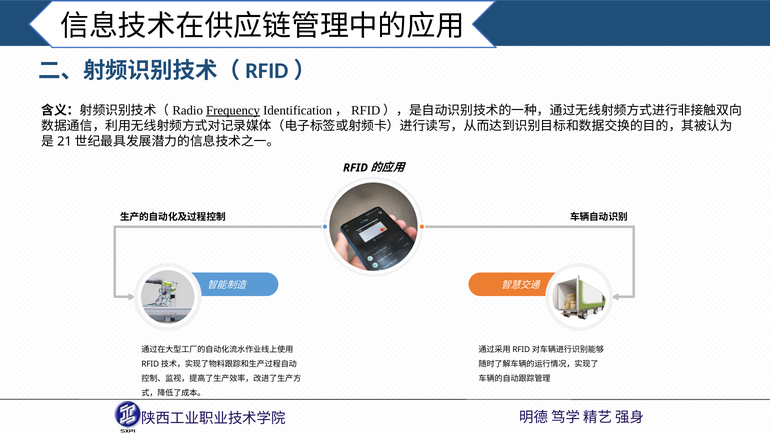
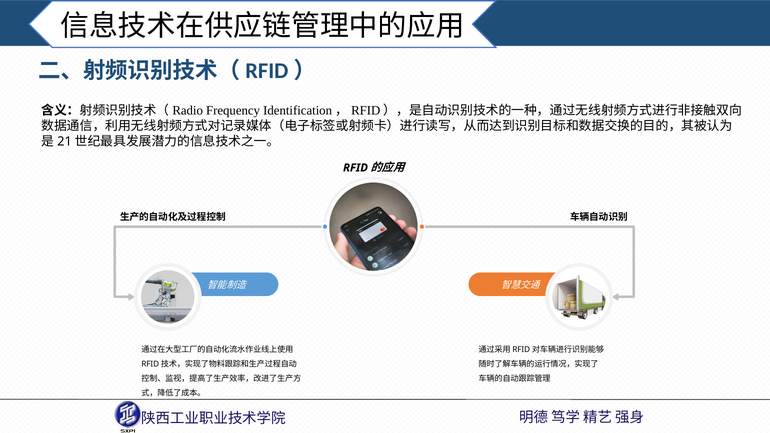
Frequency underline: present -> none (233, 111)
